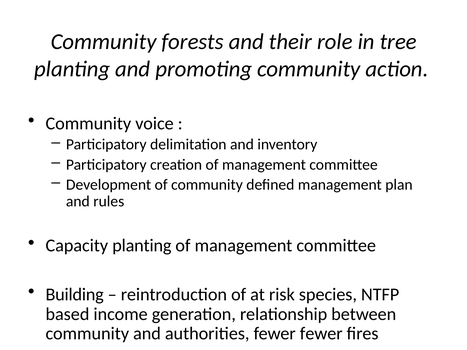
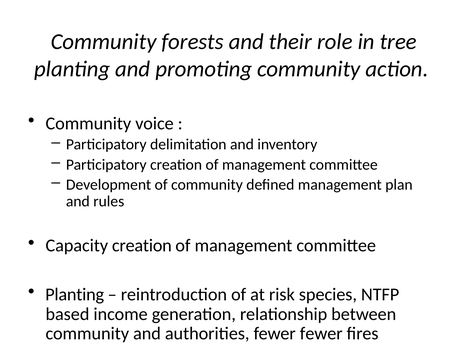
Capacity planting: planting -> creation (142, 246)
Building: Building -> Planting (75, 295)
